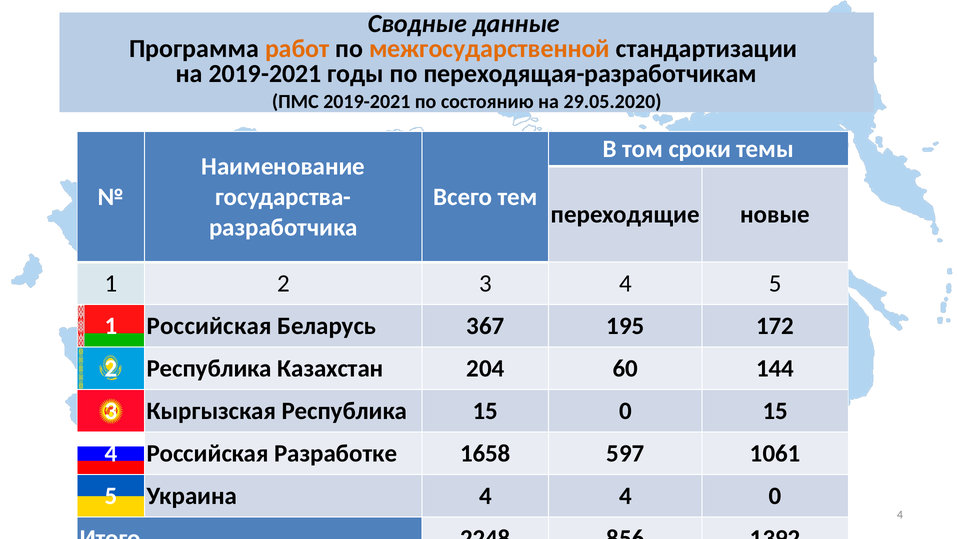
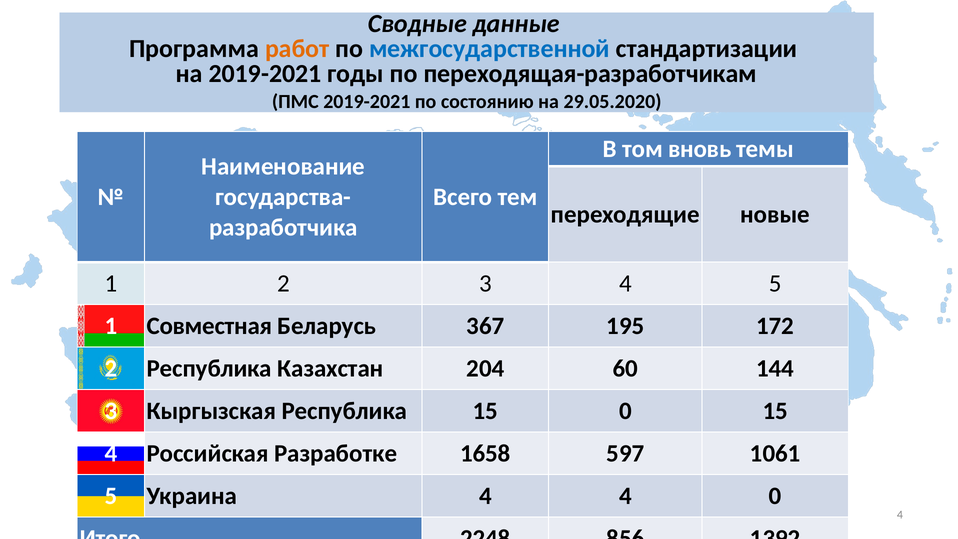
межгосударственной colour: orange -> blue (489, 49)
сроки: сроки -> вновь (700, 149)
1 Российская: Российская -> Совместная (209, 326)
